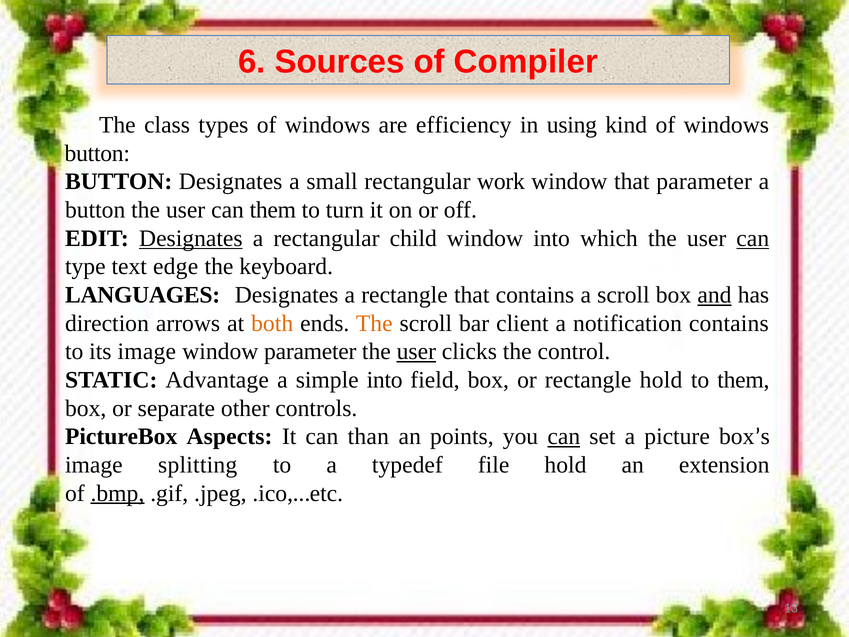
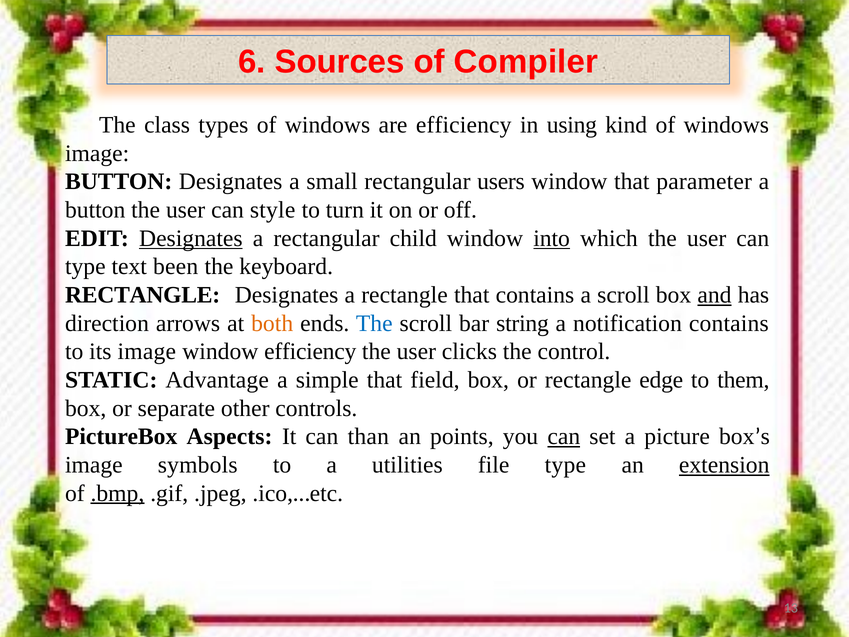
button: button -> image (97, 153)
work: work -> users (501, 182)
can them: them -> style (273, 210)
into underline: none -> present (552, 238)
can underline: present -> none (753, 238)
edge: edge -> been (176, 267)
LANGUAGES: LANGUAGES -> RECTANGLE (143, 295)
The colour: orange -> blue (374, 323)
client: client -> string (523, 323)
window parameter: parameter -> efficiency (310, 351)
user underline: present -> none (416, 351)
simple into: into -> that (385, 380)
rectangle hold: hold -> edge (661, 380)
splitting: splitting -> symbols (198, 465)
typedef: typedef -> utilities (407, 465)
file hold: hold -> type (565, 465)
extension underline: none -> present (724, 465)
